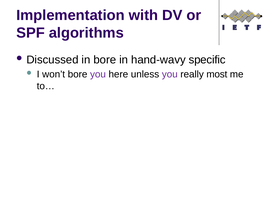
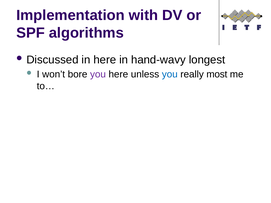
in bore: bore -> here (105, 60)
specific: specific -> longest (207, 60)
you colour: purple -> blue (170, 74)
